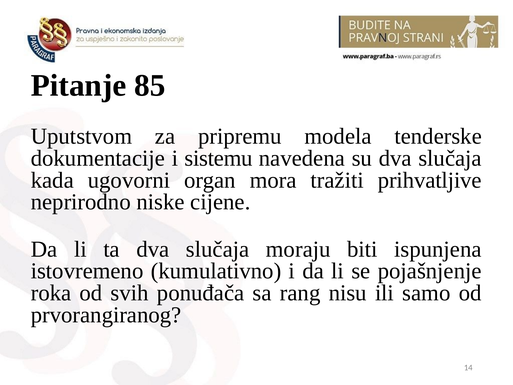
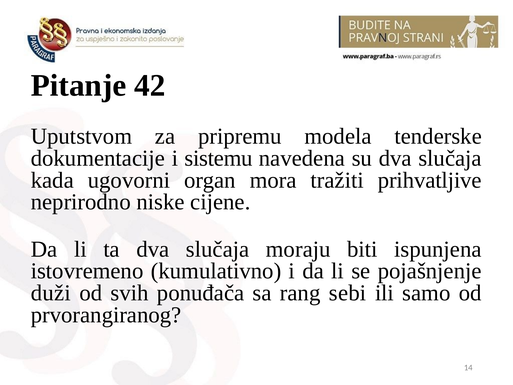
85: 85 -> 42 (150, 86)
roka: roka -> duži (51, 293)
nisu: nisu -> sebi (348, 293)
